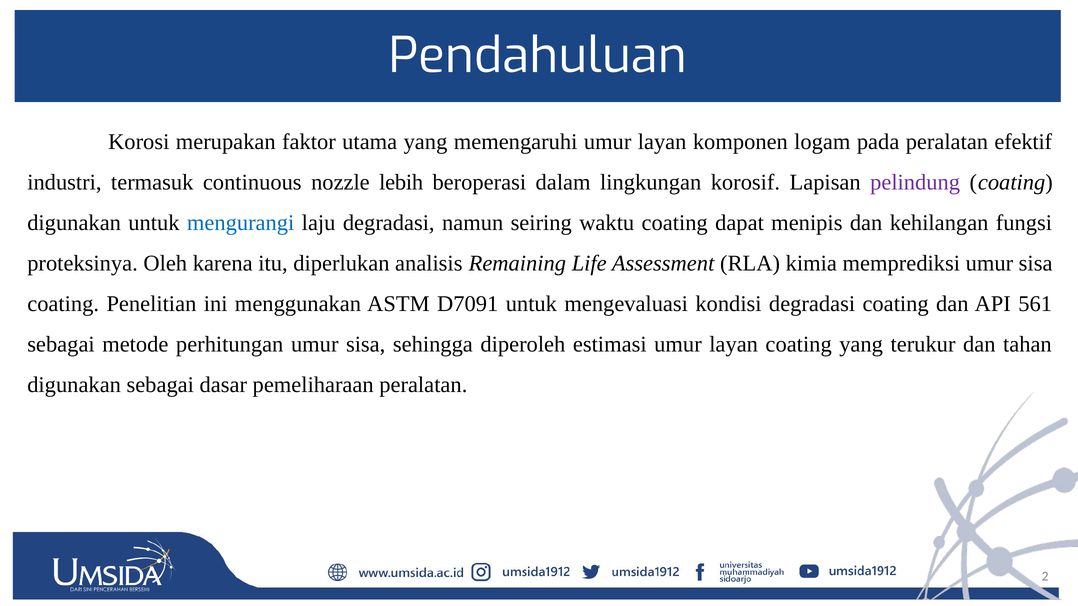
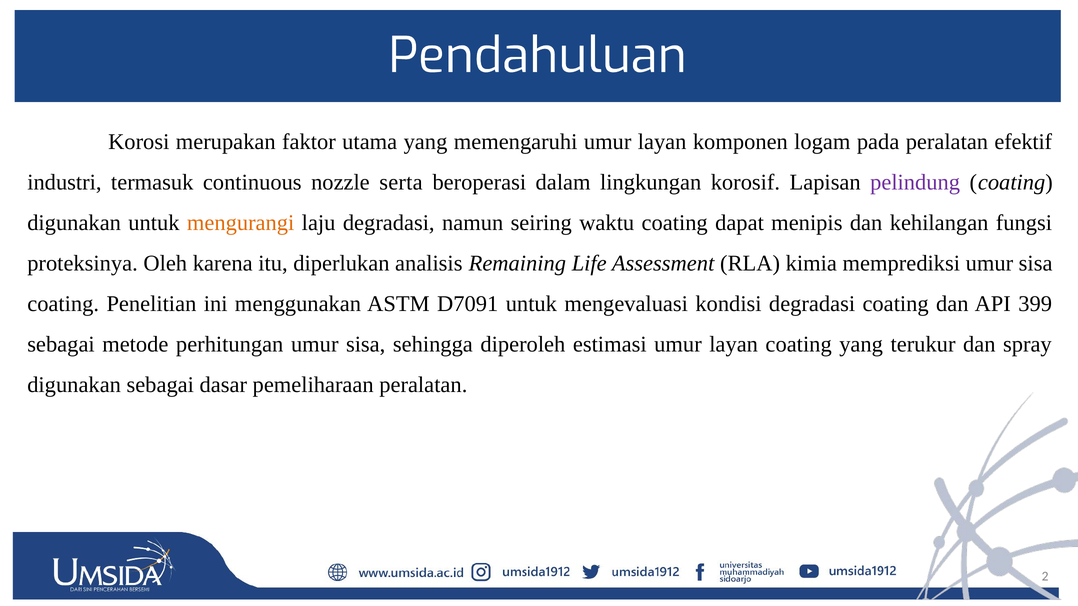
lebih: lebih -> serta (401, 183)
mengurangi colour: blue -> orange (241, 223)
561: 561 -> 399 (1035, 304)
tahan: tahan -> spray (1027, 345)
